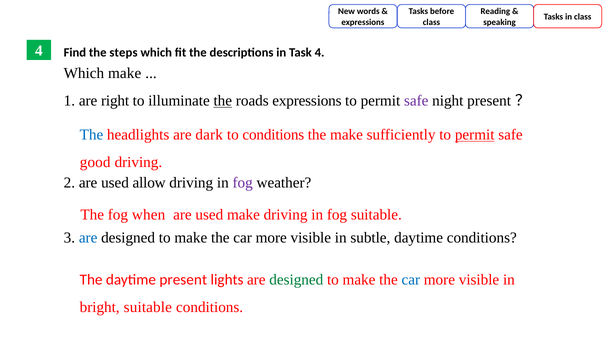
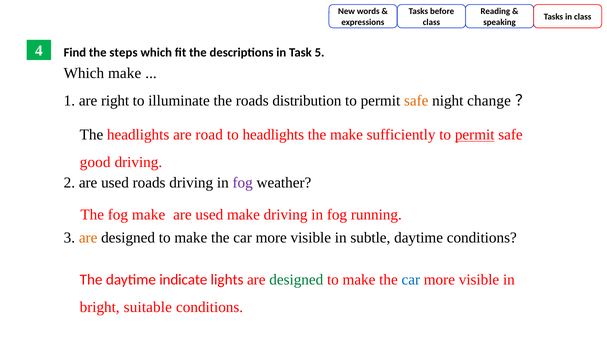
Task 4: 4 -> 5 (320, 52)
the underline: present -> none (223, 101)
roads expressions: expressions -> distribution (307, 101)
safe colour: purple -> orange (416, 101)
night present: present -> change (489, 101)
The colour: blue -> black (91, 135)
dark: dark -> road (209, 135)
to conditions: conditions -> headlights (273, 135)
used allow: allow -> roads (149, 182)
fog when: when -> make (149, 215)
fog suitable: suitable -> running (376, 215)
are colour: blue -> orange (88, 237)
daytime present: present -> indicate (183, 279)
